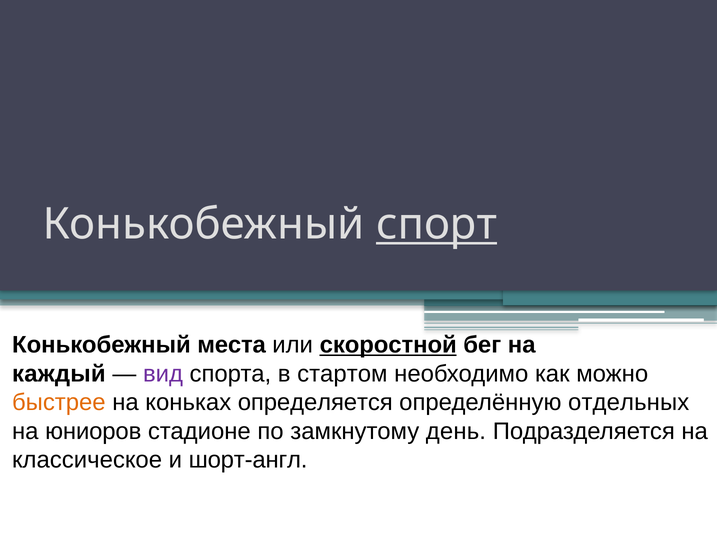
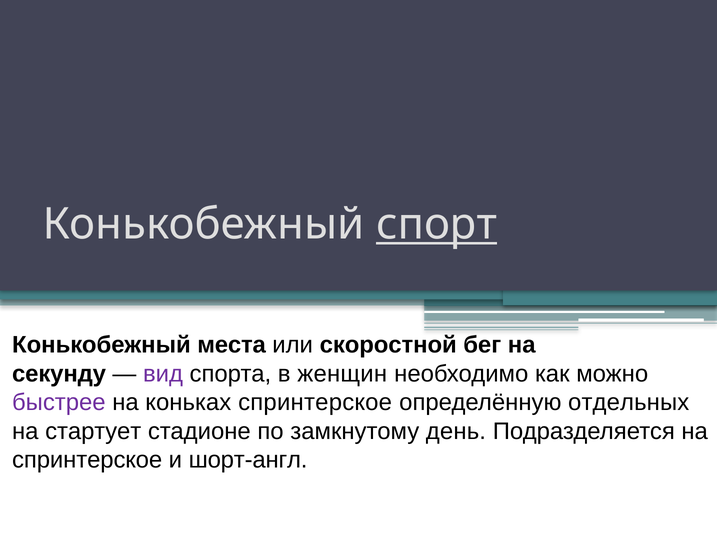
скоростной underline: present -> none (388, 345)
каждый: каждый -> секунду (59, 374)
стартом: стартом -> женщин (342, 374)
быстрее colour: orange -> purple (59, 402)
коньках определяется: определяется -> спринтерское (315, 402)
юниоров: юниоров -> стартует (93, 431)
классическое: классическое -> спринтерское (87, 460)
